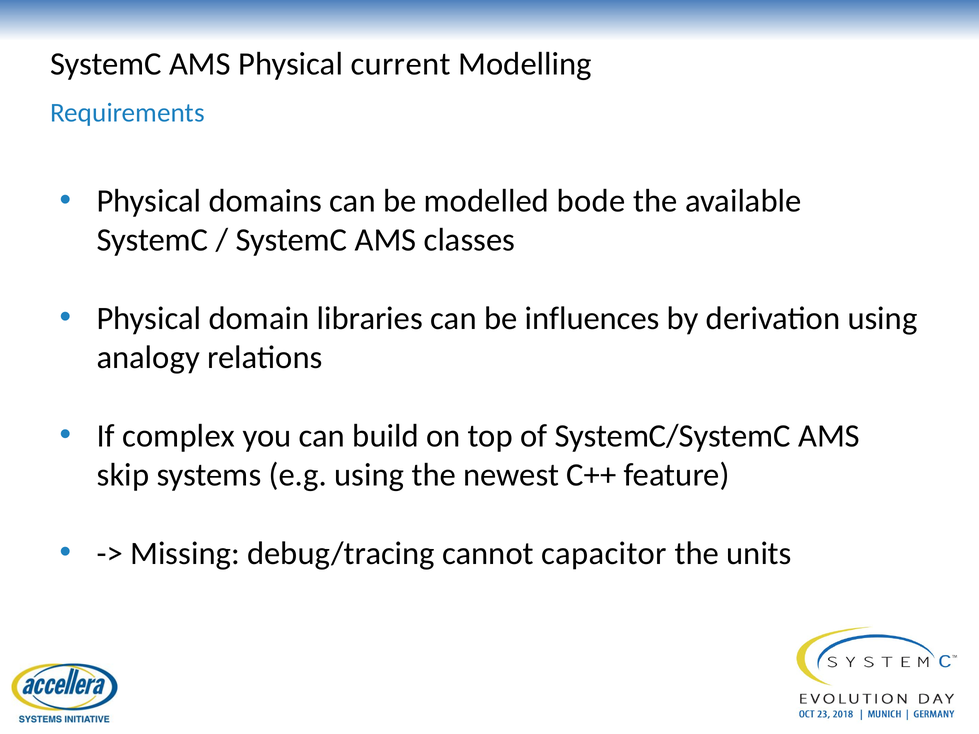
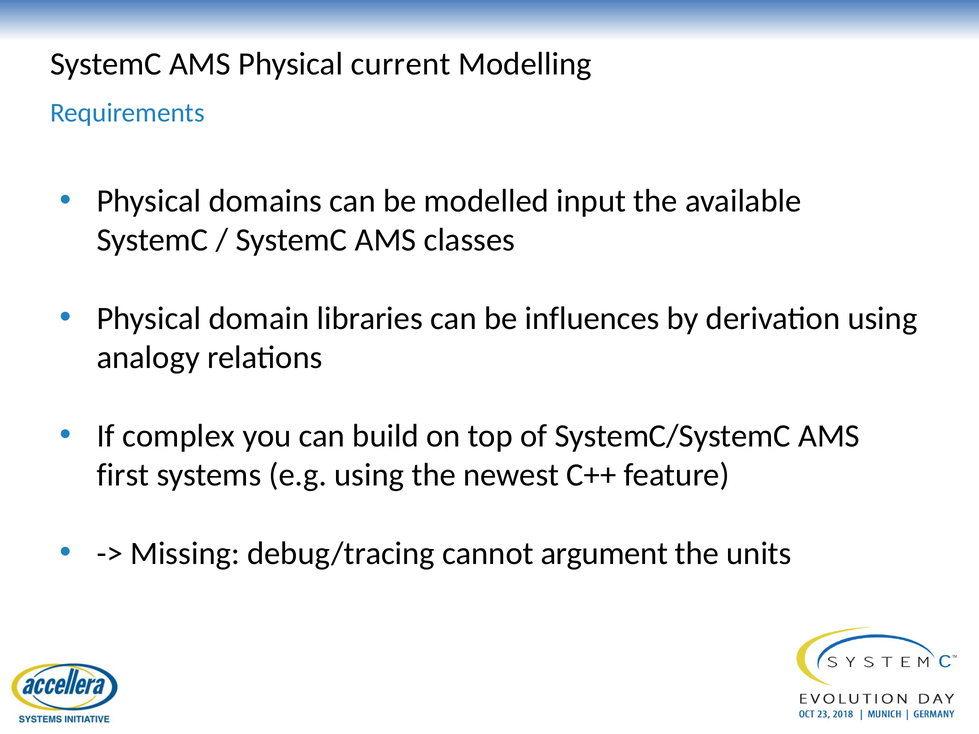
bode: bode -> input (591, 201)
skip: skip -> first (123, 475)
capacitor: capacitor -> argument (604, 554)
